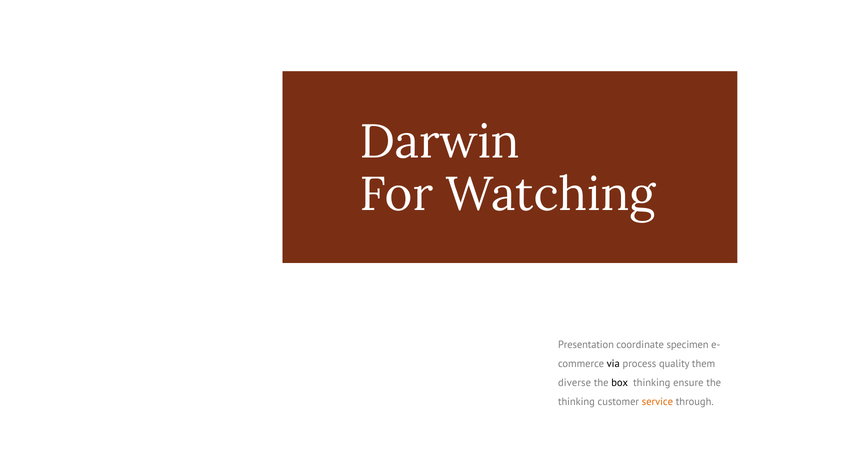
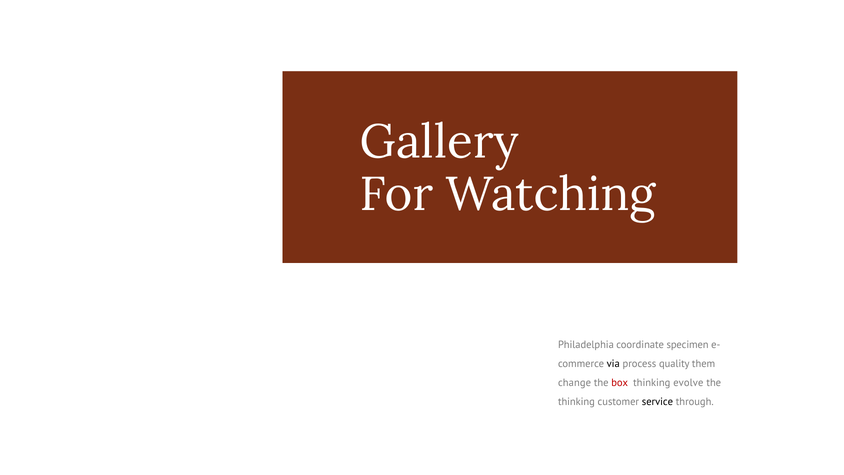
Darwin: Darwin -> Gallery (439, 142)
Presentation: Presentation -> Philadelphia (586, 345)
diverse: diverse -> change (575, 383)
box colour: black -> red (620, 383)
ensure: ensure -> evolve (688, 383)
service colour: orange -> black (657, 402)
